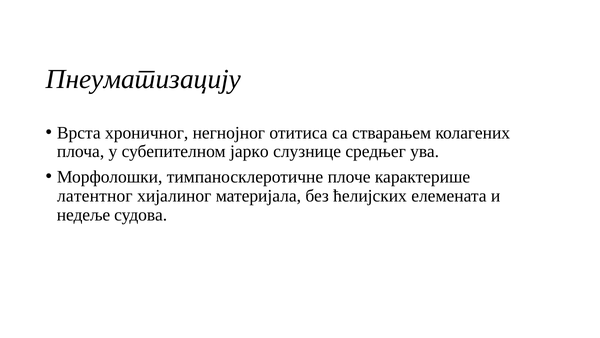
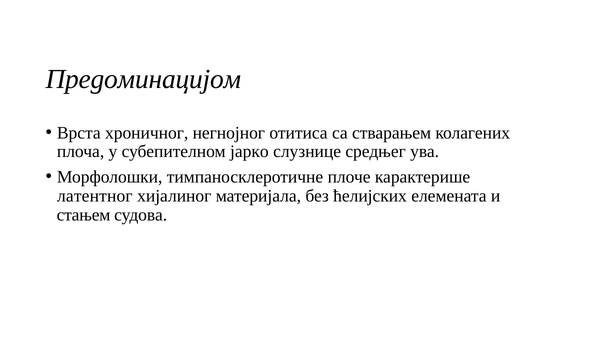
Пнеуматизацију: Пнеуматизацију -> Предоминацијом (144, 79)
недеље: недеље -> стањем (84, 214)
